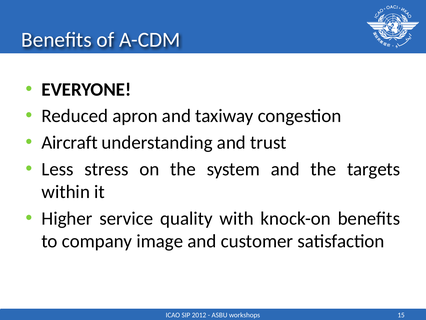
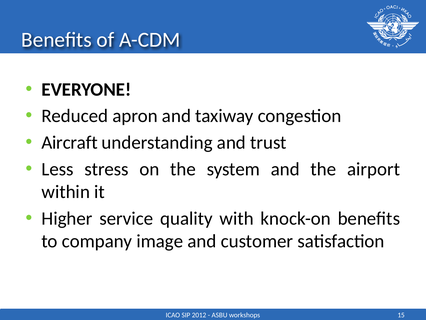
targets: targets -> airport (374, 169)
